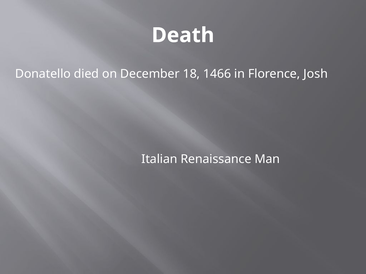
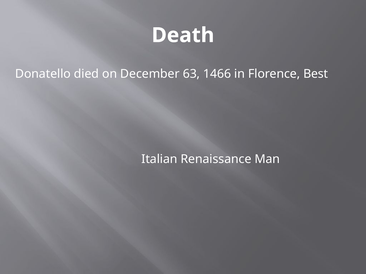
18: 18 -> 63 (191, 74)
Josh: Josh -> Best (316, 74)
